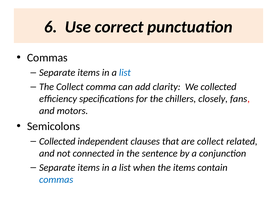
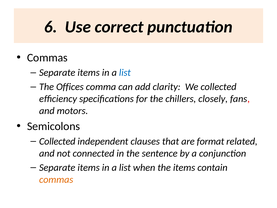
The Collect: Collect -> Offices (70, 87)
are collect: collect -> format (211, 141)
commas colour: blue -> orange (56, 179)
